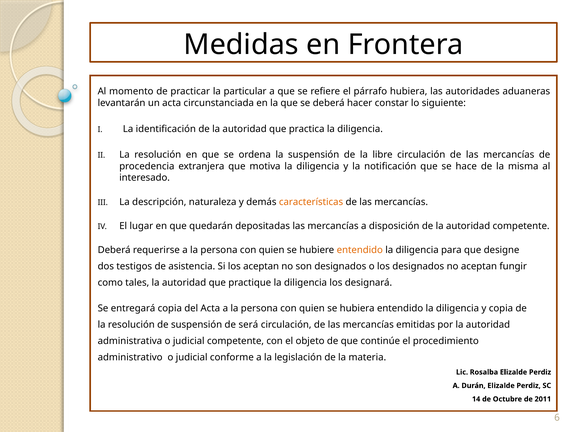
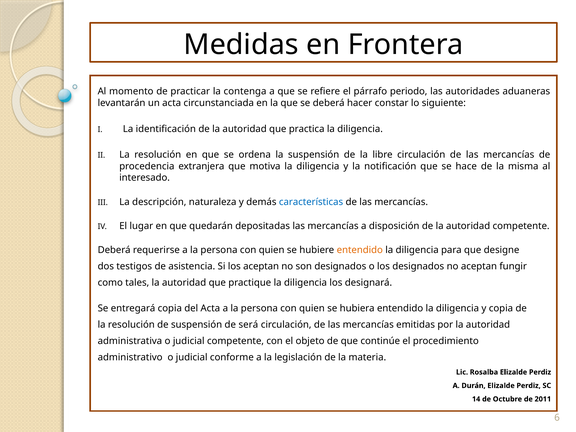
particular: particular -> contenga (245, 91)
párrafo hubiera: hubiera -> periodo (409, 91)
características colour: orange -> blue (311, 202)
